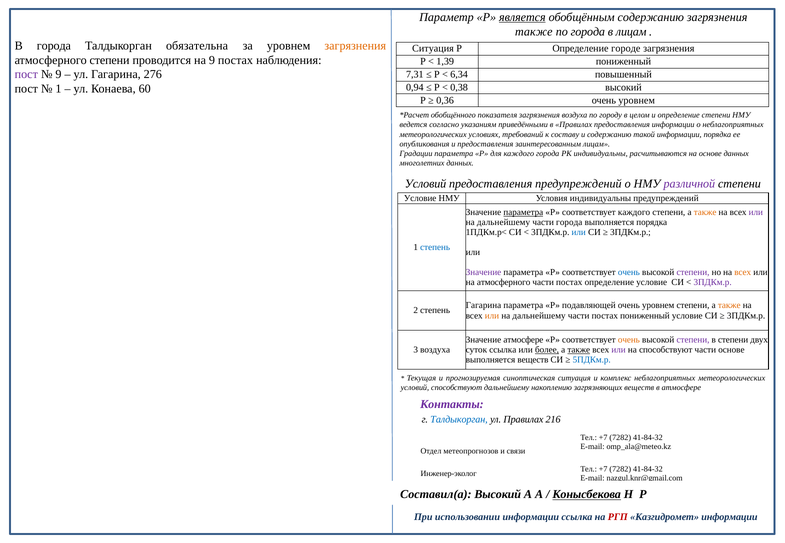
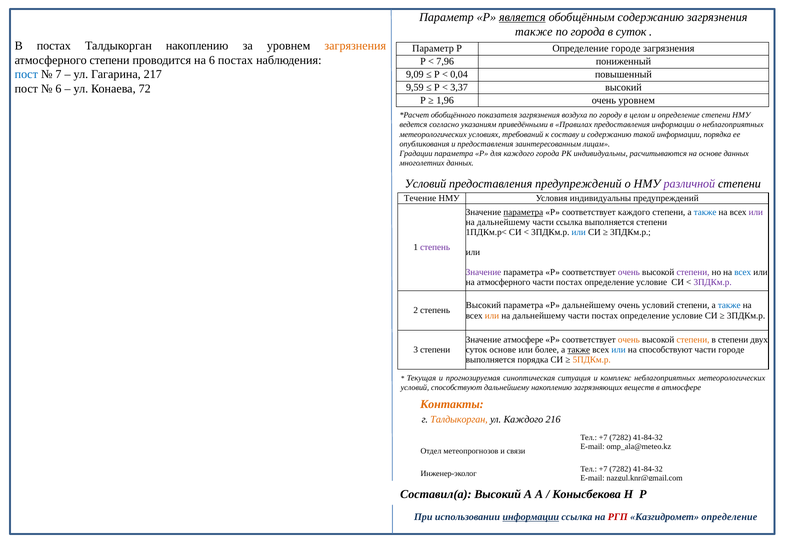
в лицам: лицам -> суток (631, 32)
В города: города -> постах (54, 46)
Талдыкорган обязательна: обязательна -> накоплению (197, 46)
Ситуация: Ситуация -> Параметр (433, 49)
на 9: 9 -> 6 (212, 60)
1,39: 1,39 -> 7,96 (445, 62)
пост colour: purple -> blue (26, 75)
9: 9 -> 7 (59, 75)
276: 276 -> 217 (153, 75)
7,31: 7,31 -> 9,09 (415, 75)
6,34: 6,34 -> 0,04 (459, 75)
0,94: 0,94 -> 9,59 (415, 87)
0,38: 0,38 -> 3,37 (459, 87)
1: 1 -> 6 (59, 89)
60: 60 -> 72 (145, 89)
0,36: 0,36 -> 1,96 (445, 100)
Условие: Условие -> Течение (420, 198)
также colour: orange -> blue (705, 212)
части города: города -> ссылка (569, 222)
выполняется порядка: порядка -> степени (652, 222)
степень colour: blue -> purple (435, 248)
очень colour: blue -> purple (629, 273)
всех colour: orange -> blue (743, 273)
Гагарина: Гагарина -> Высокий (483, 306)
Р подавляющей: подавляющей -> дальнейшему (589, 306)
уровнем: уровнем -> условий (658, 306)
также colour: orange -> blue (729, 306)
пониженный: пониженный -> определение (645, 316)
степени colour: purple -> orange (693, 340)
3 воздуха: воздуха -> степени (435, 350)
суток ссылка: ссылка -> основе (503, 350)
более underline: present -> none (547, 350)
или colour: purple -> blue (619, 350)
части основе: основе -> городе (731, 350)
выполняется веществ: веществ -> порядка (533, 360)
5ПДКм.р colour: blue -> orange (592, 360)
Контакты colour: purple -> orange (452, 405)
Талдыкорган colour: blue -> orange (459, 420)
ул Правилах: Правилах -> Каждого (523, 420)
Конысбекова underline: present -> none (587, 495)
информации underline: none -> present (531, 518)
Казгидромет информации: информации -> определение (729, 518)
